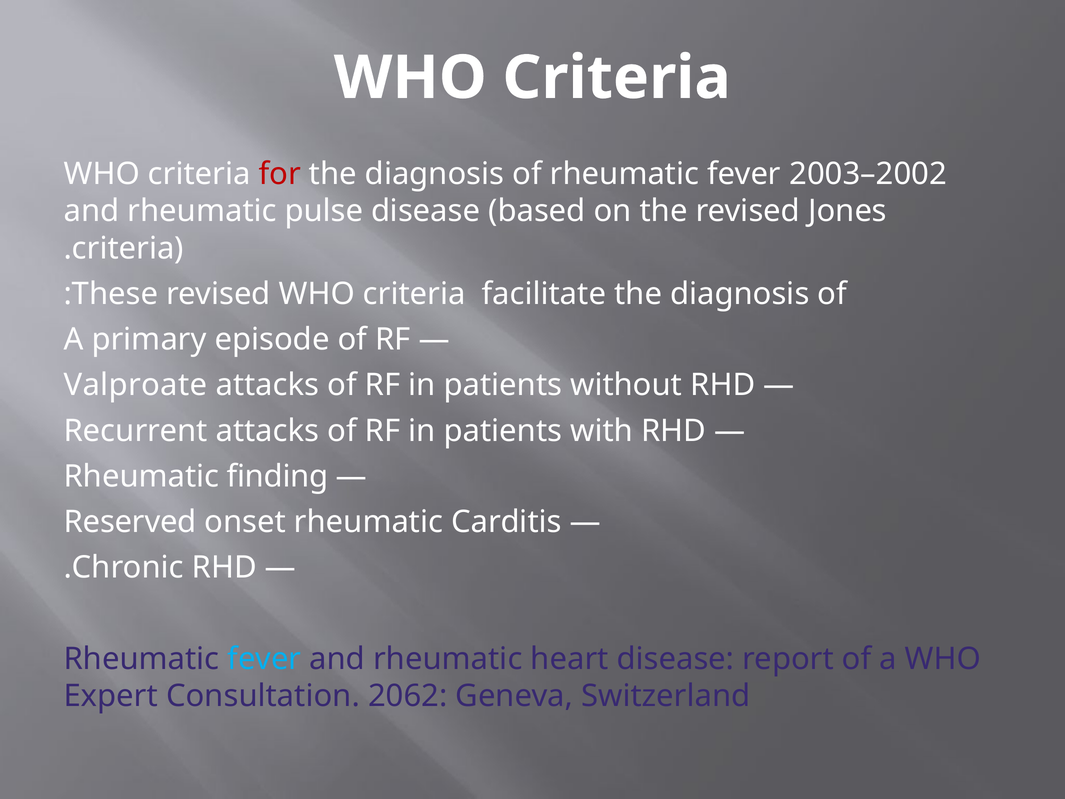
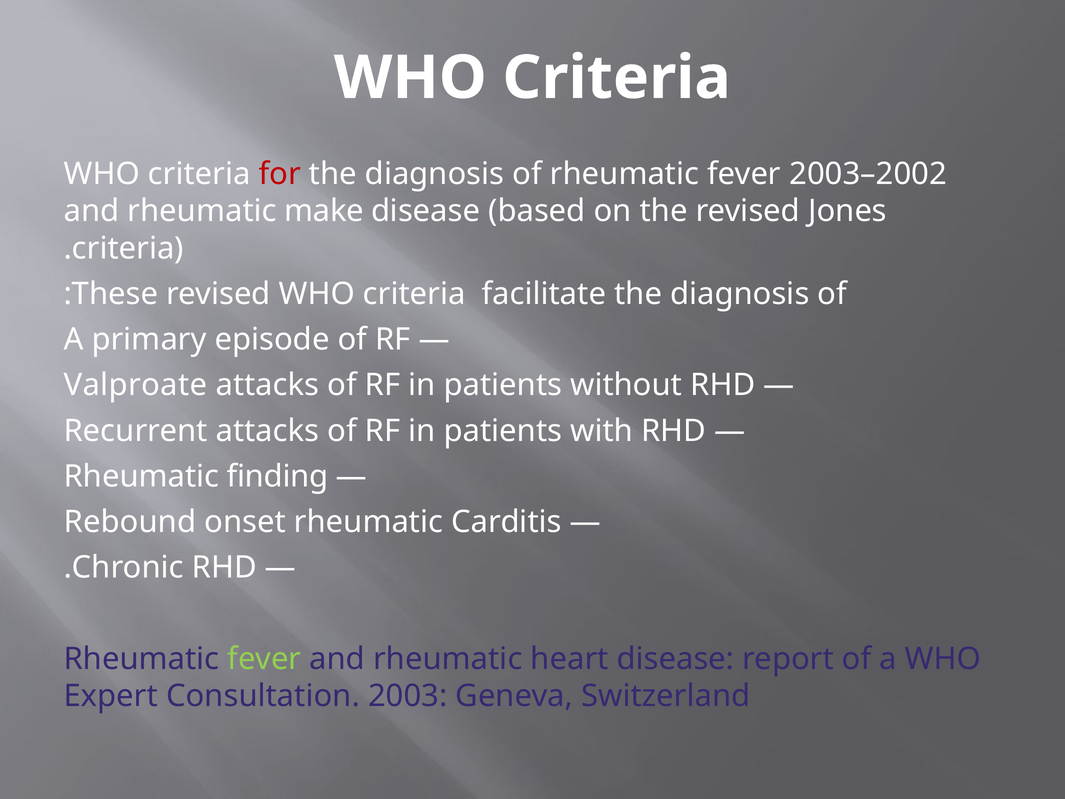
pulse: pulse -> make (324, 211)
Reserved: Reserved -> Rebound (130, 522)
fever colour: light blue -> light green (264, 659)
Consultation 2062: 2062 -> 2003 (408, 696)
